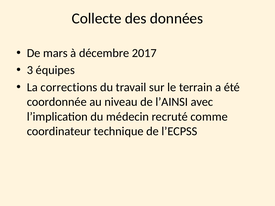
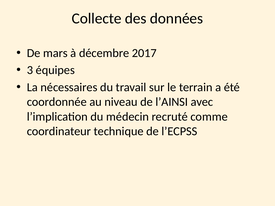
corrections: corrections -> nécessaires (69, 87)
